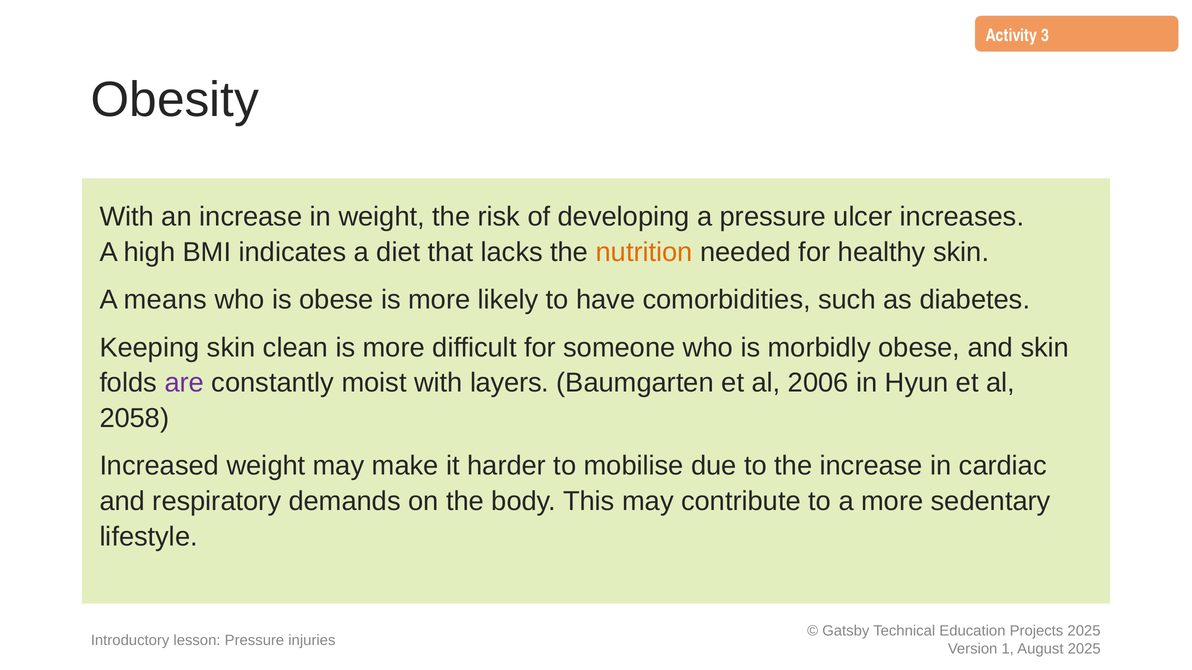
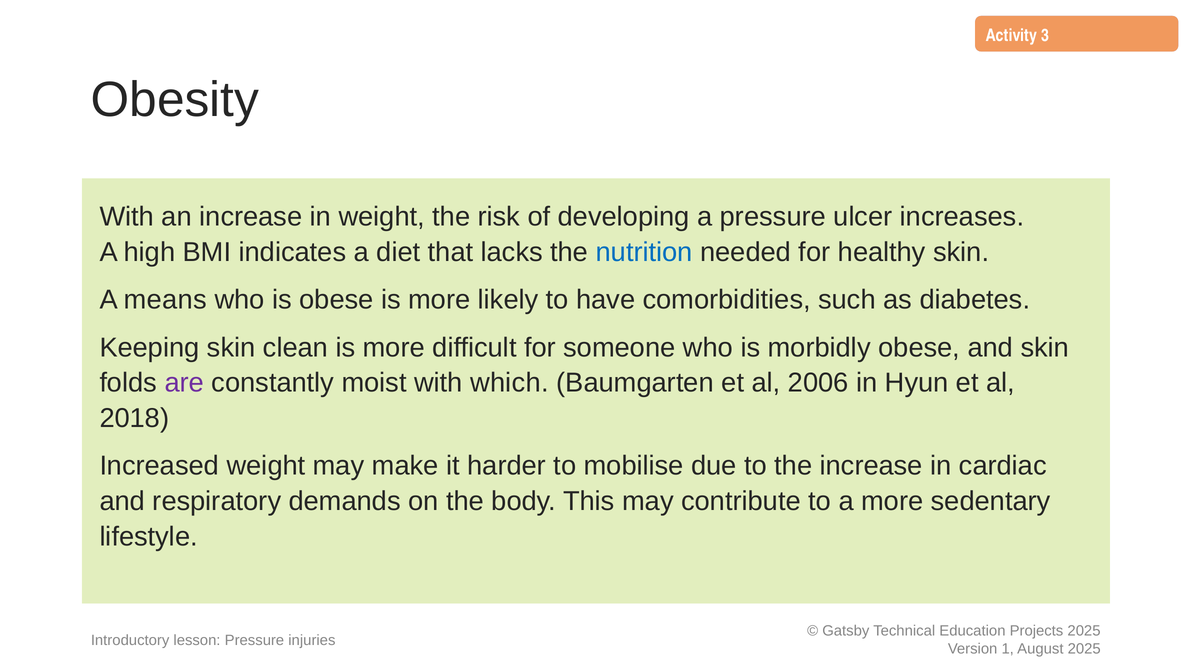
nutrition colour: orange -> blue (644, 252)
layers: layers -> which (509, 383)
2058: 2058 -> 2018 (134, 418)
